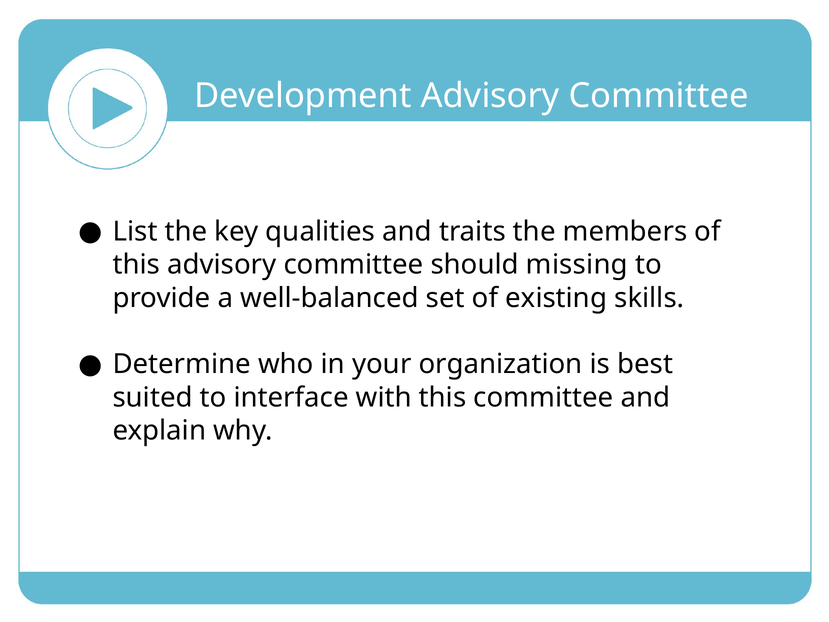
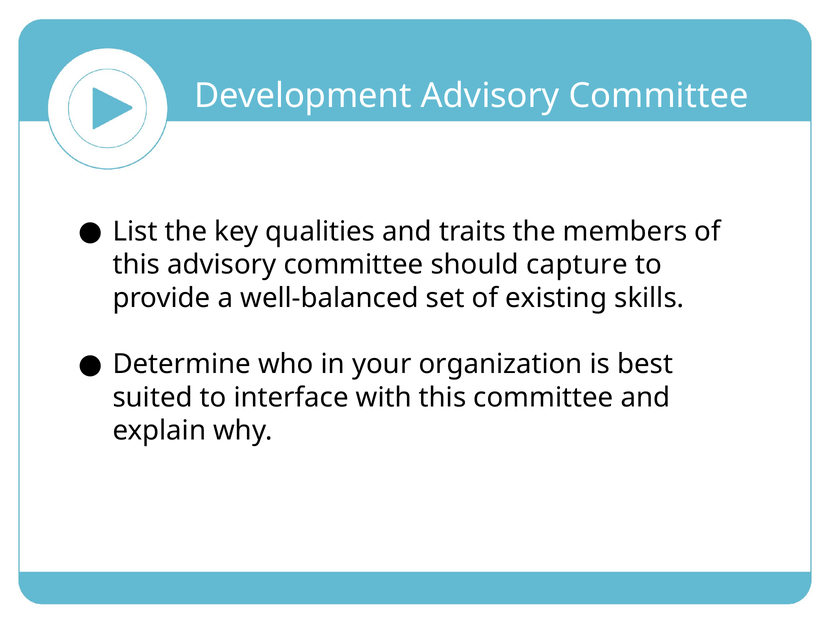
missing: missing -> capture (577, 265)
